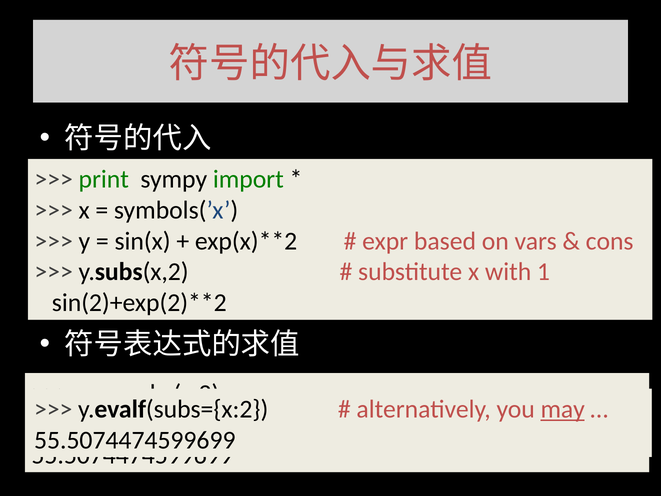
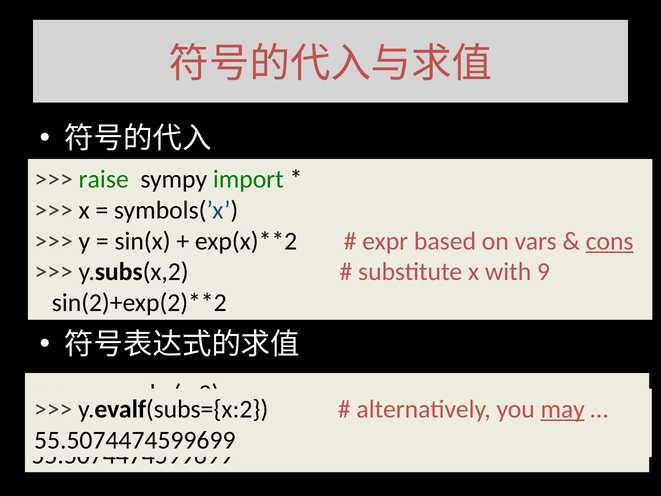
print: print -> raise (104, 179)
cons underline: none -> present (610, 241)
1: 1 -> 9 (543, 272)
